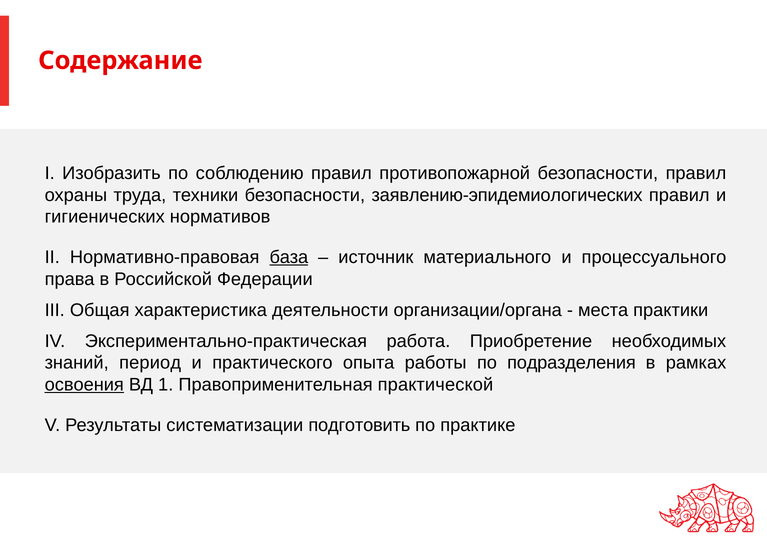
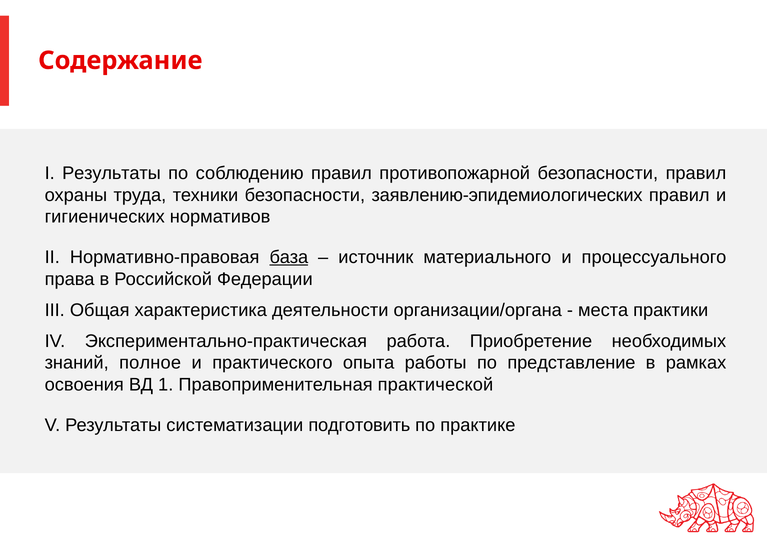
Изобразить: Изобразить -> Результаты (111, 173)
период: период -> полное (150, 363)
подразделения: подразделения -> представление (571, 363)
освоения underline: present -> none (84, 384)
